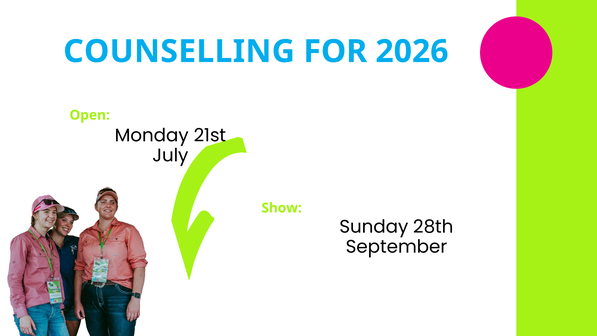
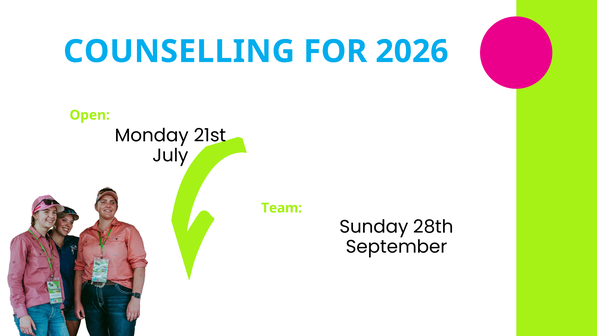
Show: Show -> Team (282, 208)
